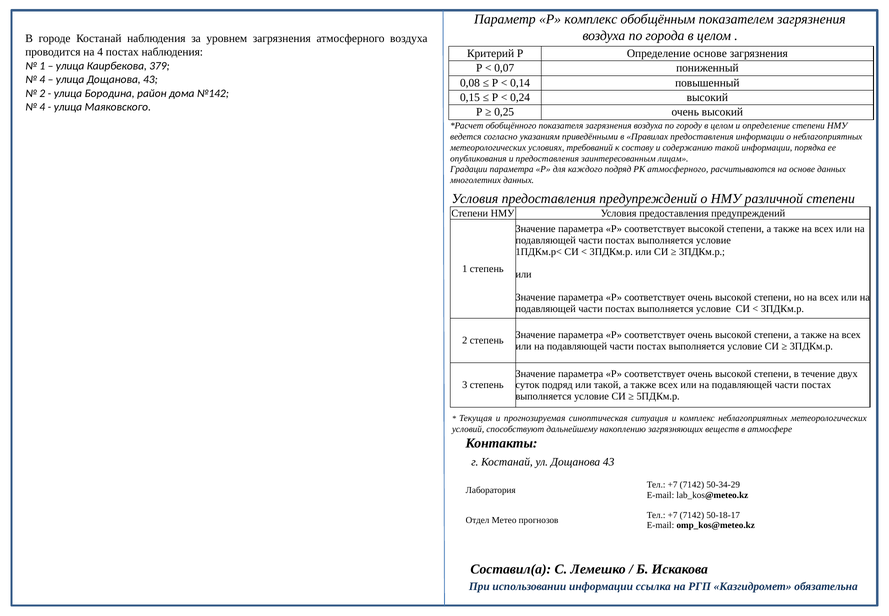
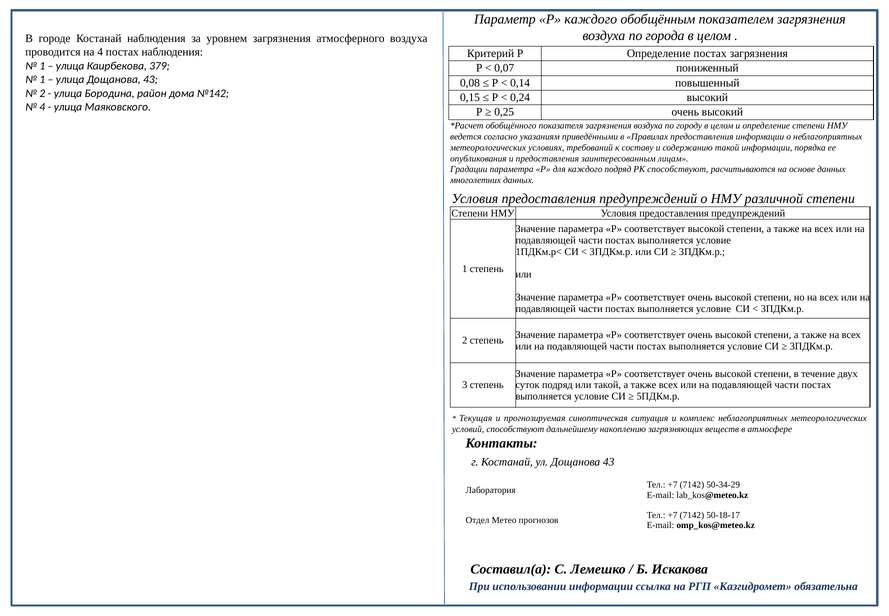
Р комплекс: комплекс -> каждого (591, 19)
Определение основе: основе -> постах (710, 53)
4: 4 -> 1 (42, 79)
РК атмосферного: атмосферного -> способствуют (678, 169)
